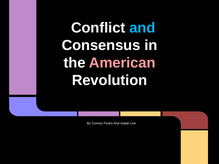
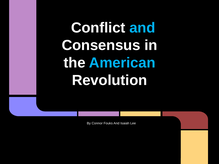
American colour: pink -> light blue (122, 63)
